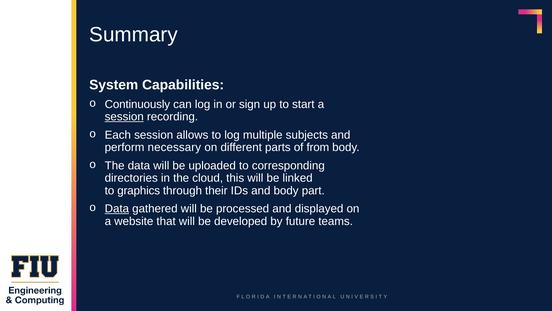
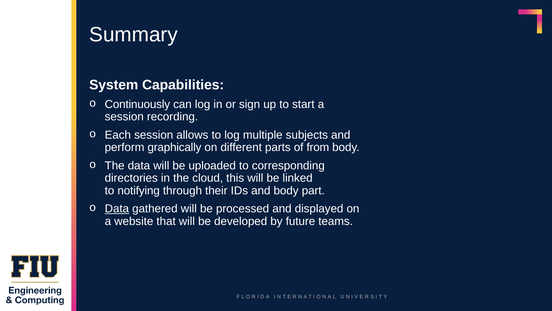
session underline: present -> none (124, 117)
necessary: necessary -> graphically (174, 147)
graphics: graphics -> notifying (139, 190)
